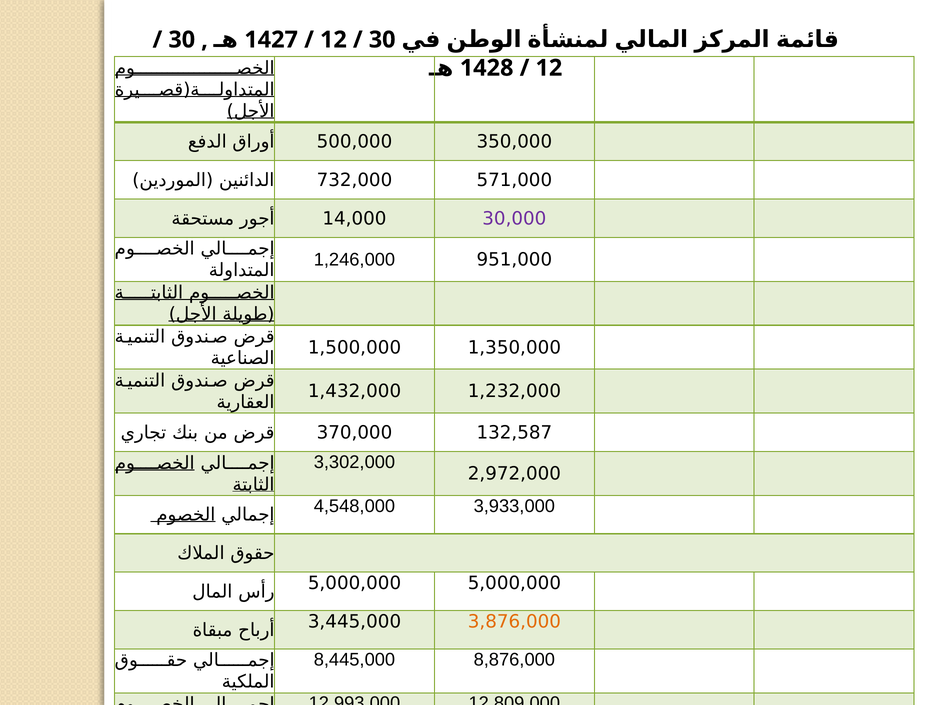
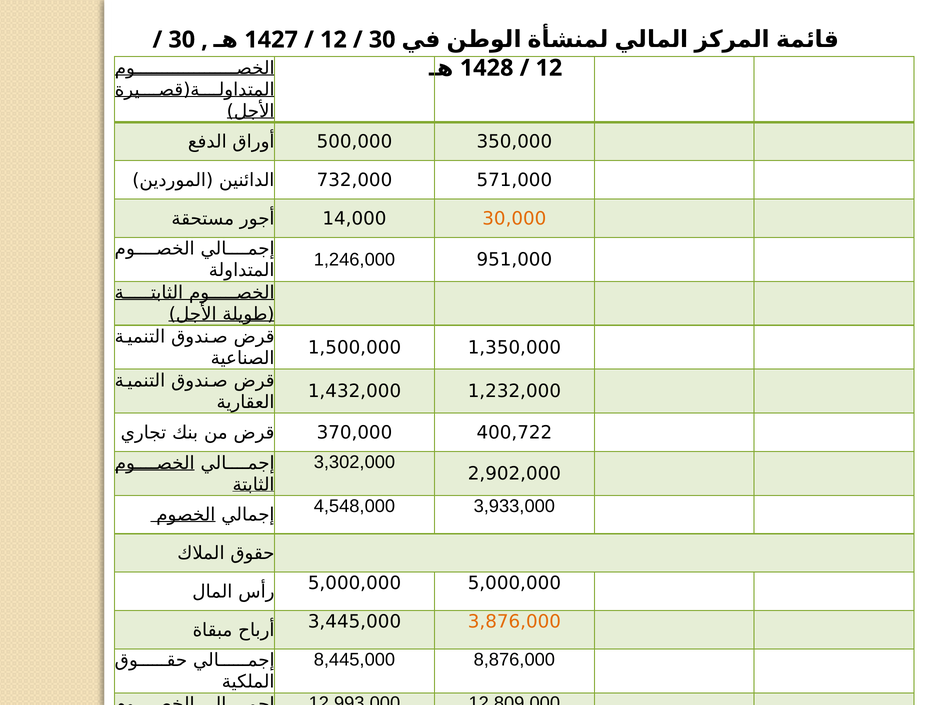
30,000 colour: purple -> orange (514, 218)
132,587: 132,587 -> 400,722 (514, 433)
2,972,000: 2,972,000 -> 2,902,000 (514, 474)
